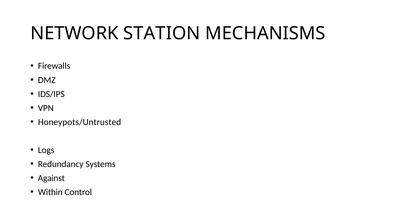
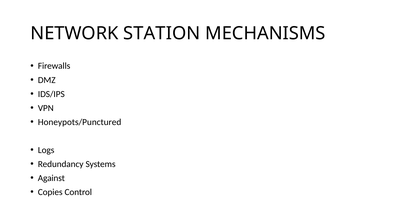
Honeypots/Untrusted: Honeypots/Untrusted -> Honeypots/Punctured (80, 122)
Within: Within -> Copies (50, 192)
